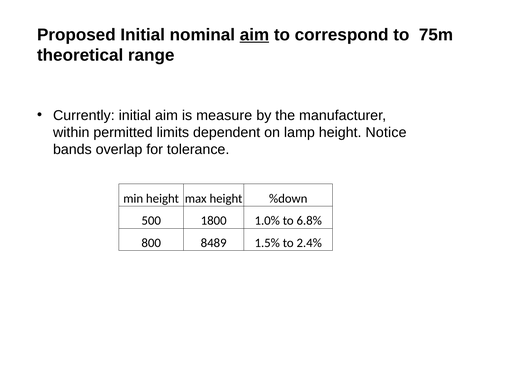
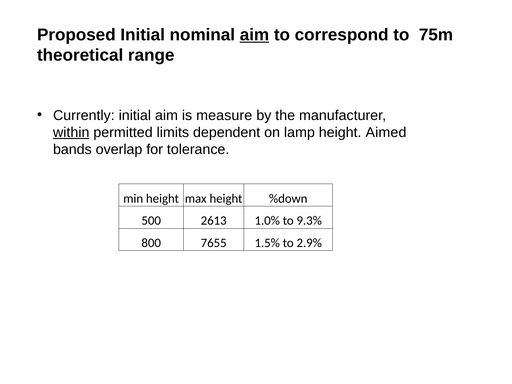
within underline: none -> present (71, 132)
Notice: Notice -> Aimed (386, 132)
1800: 1800 -> 2613 (214, 221)
6.8%: 6.8% -> 9.3% (309, 221)
8489: 8489 -> 7655 (214, 243)
2.4%: 2.4% -> 2.9% (309, 243)
